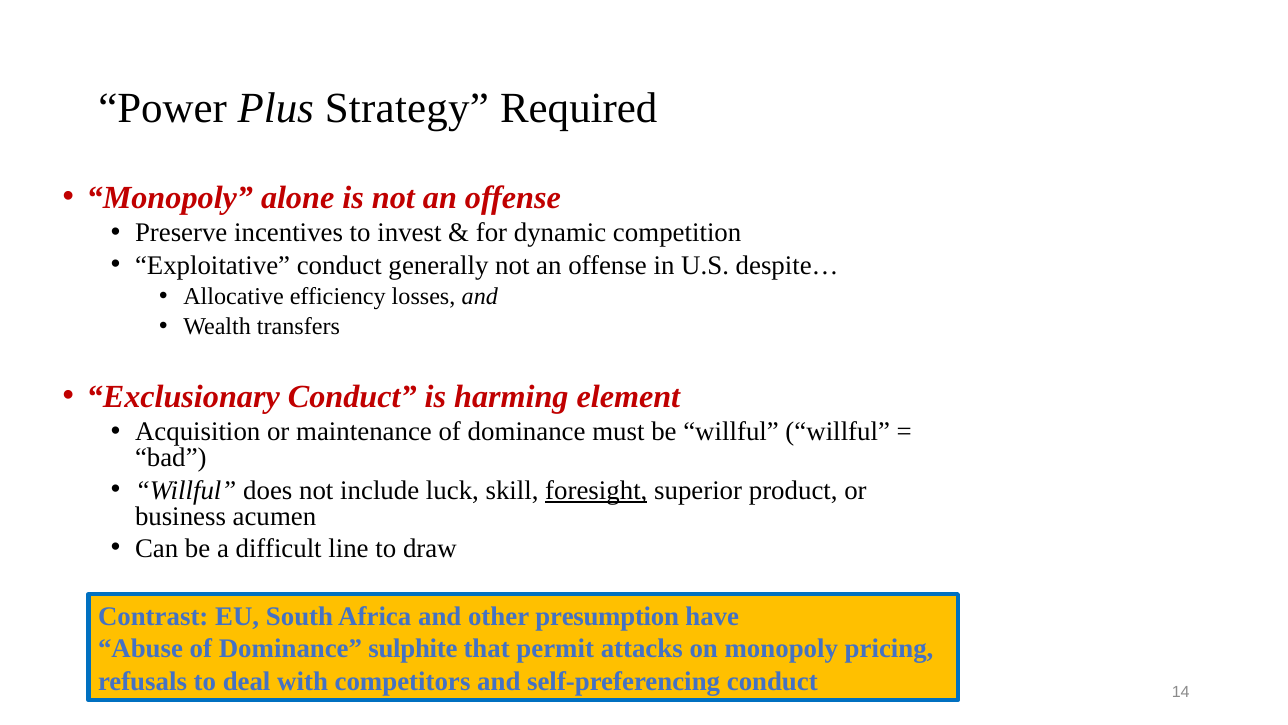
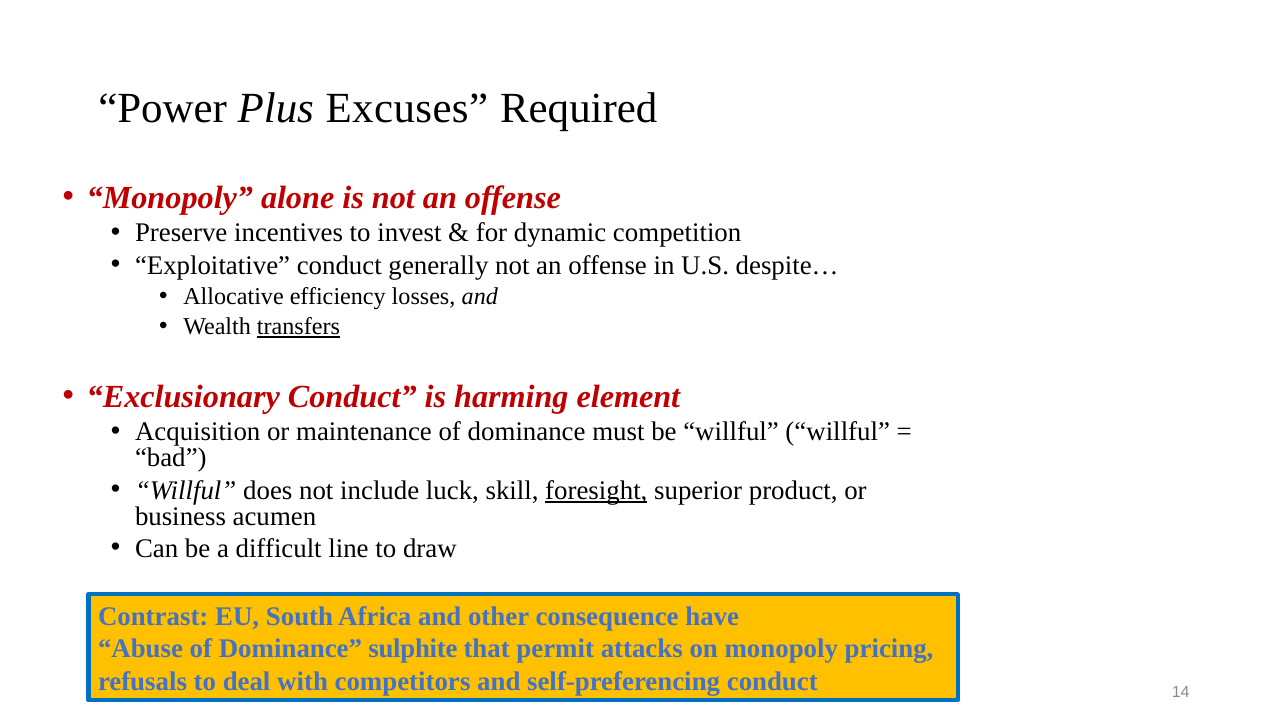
Strategy: Strategy -> Excuses (407, 108)
transfers underline: none -> present (298, 326)
presumption: presumption -> consequence (607, 616)
